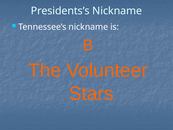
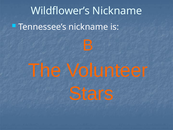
Presidents’s: Presidents’s -> Wildflower’s (60, 11)
